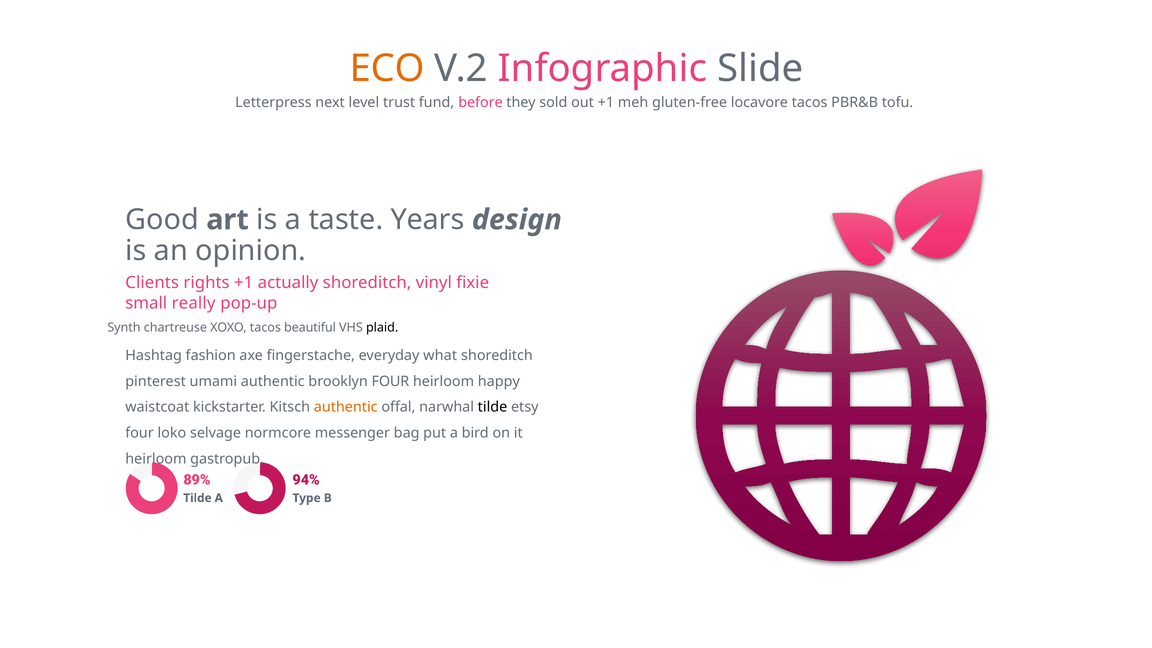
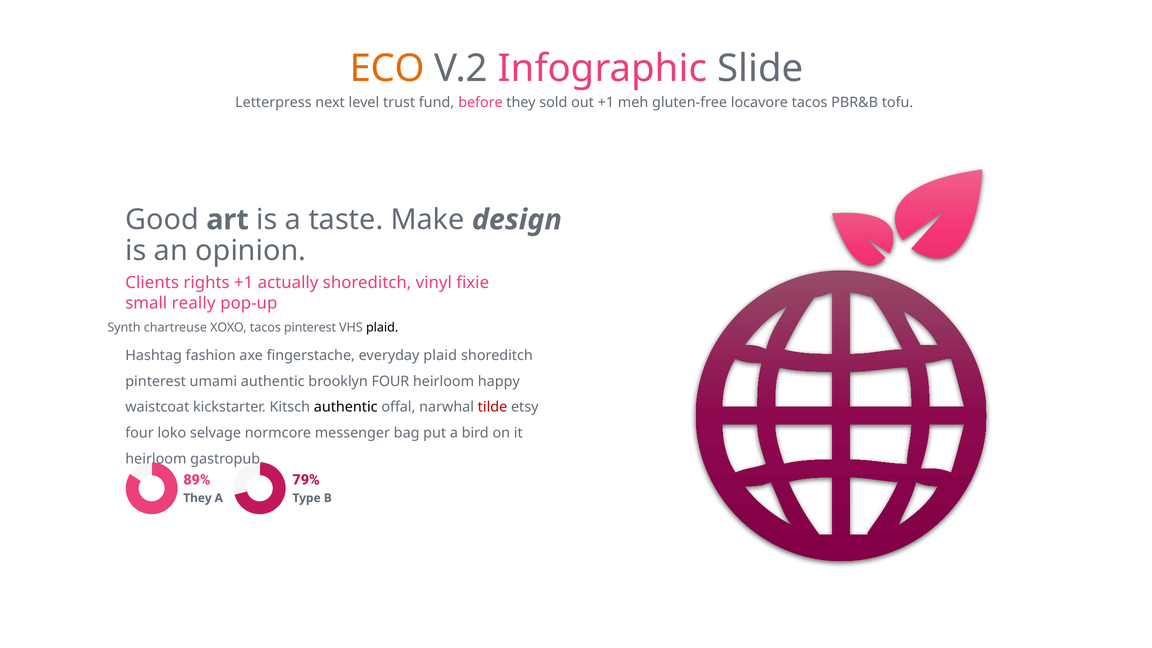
Years: Years -> Make (428, 220)
tacos beautiful: beautiful -> pinterest (310, 327)
everyday what: what -> plaid (440, 355)
authentic colour: orange -> black (346, 407)
tilde colour: black -> red (493, 407)
94%: 94% -> 79% (306, 480)
Tilde: Tilde -> They (197, 498)
